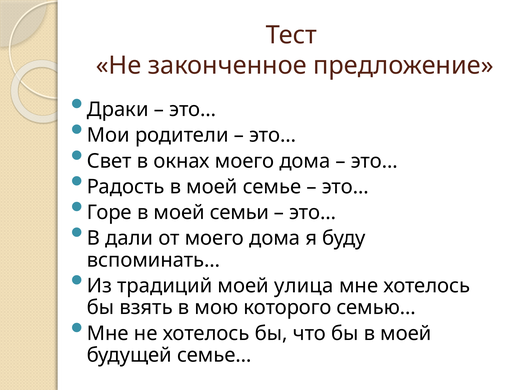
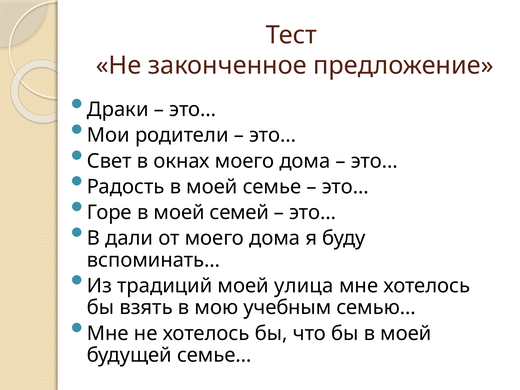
семьи: семьи -> семей (239, 212)
которого: которого -> учебным (287, 308)
